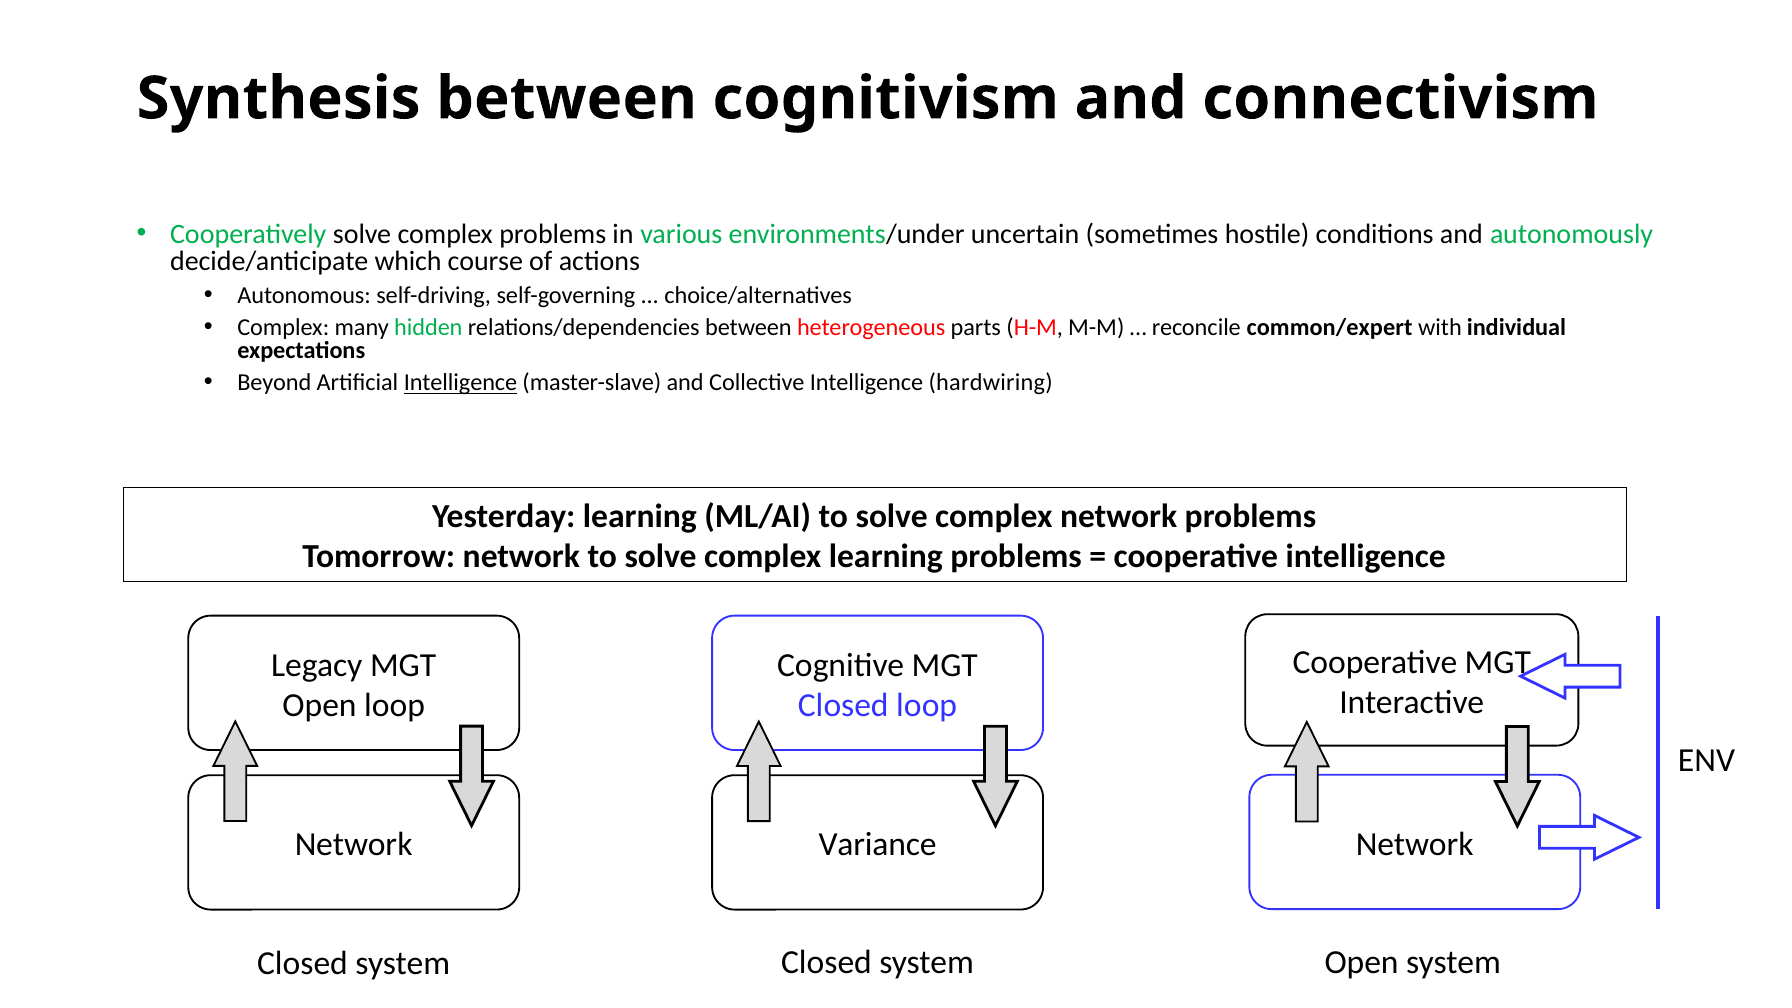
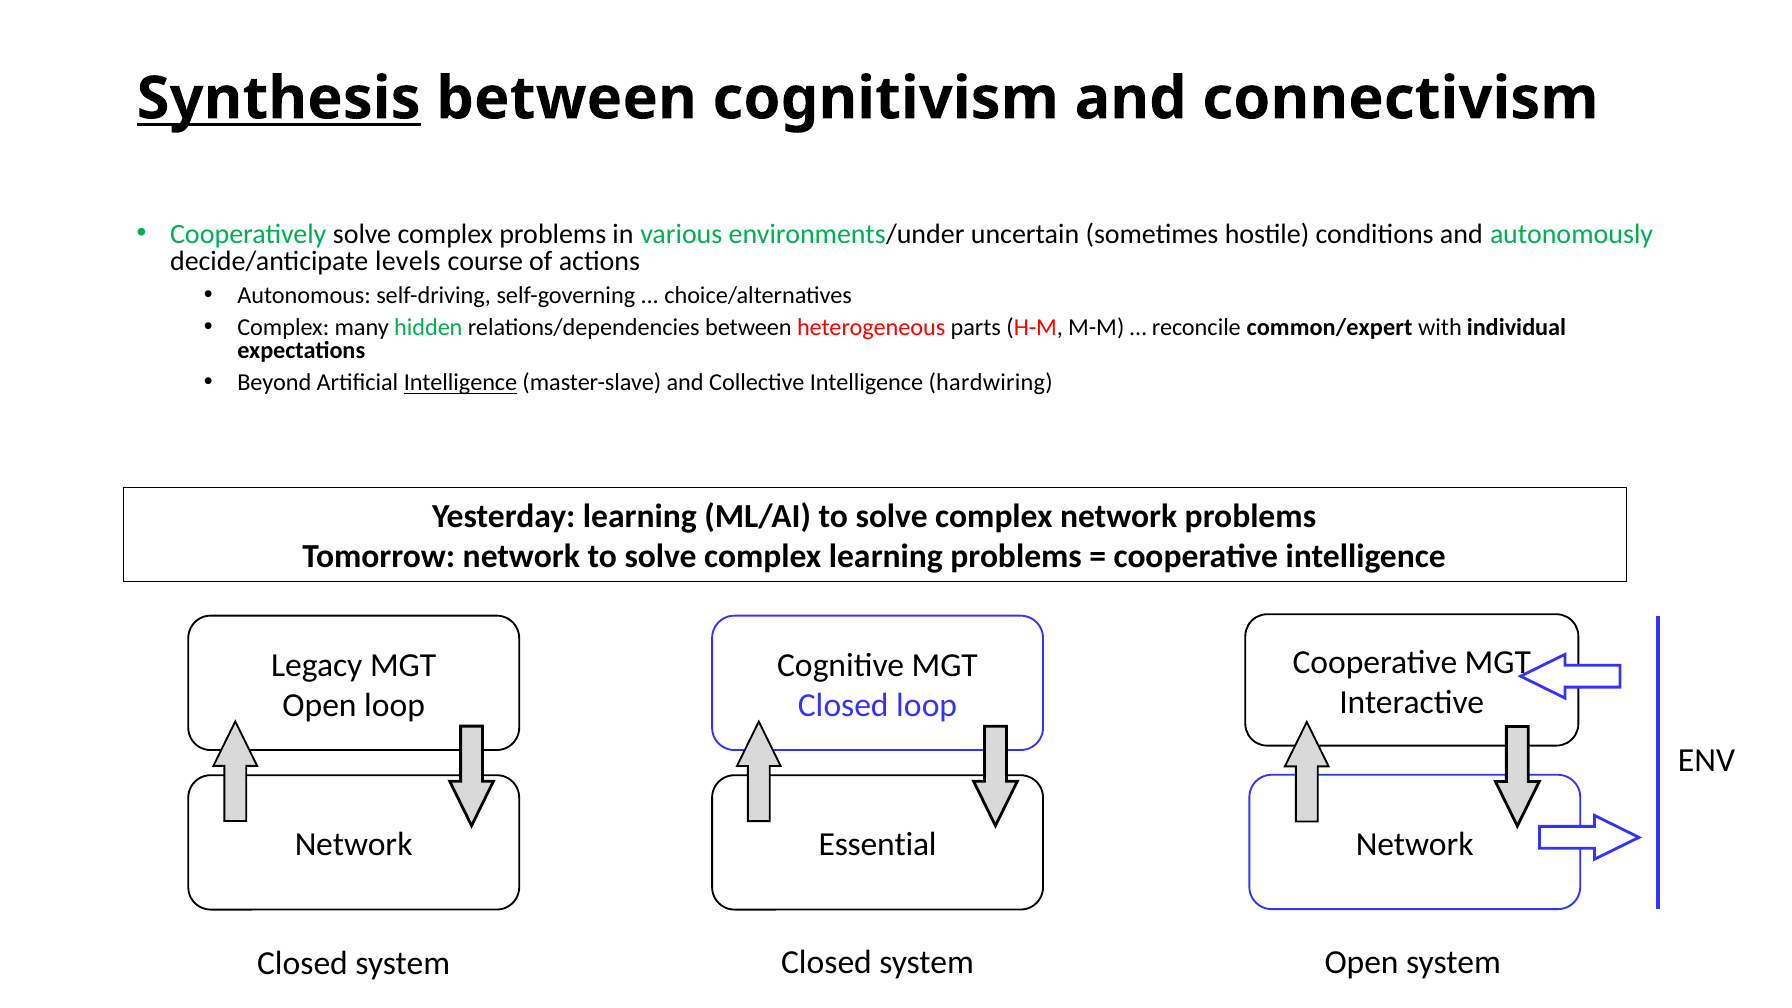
Synthesis underline: none -> present (279, 99)
which: which -> levels (408, 261)
Variance: Variance -> Essential (878, 845)
